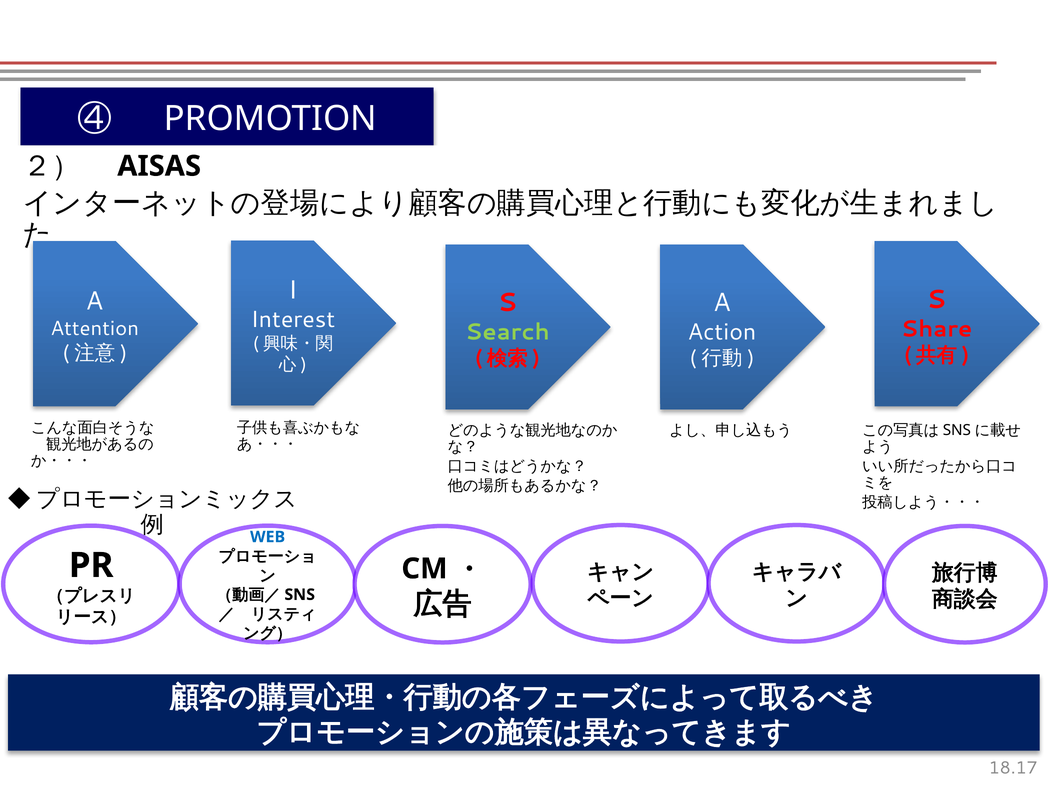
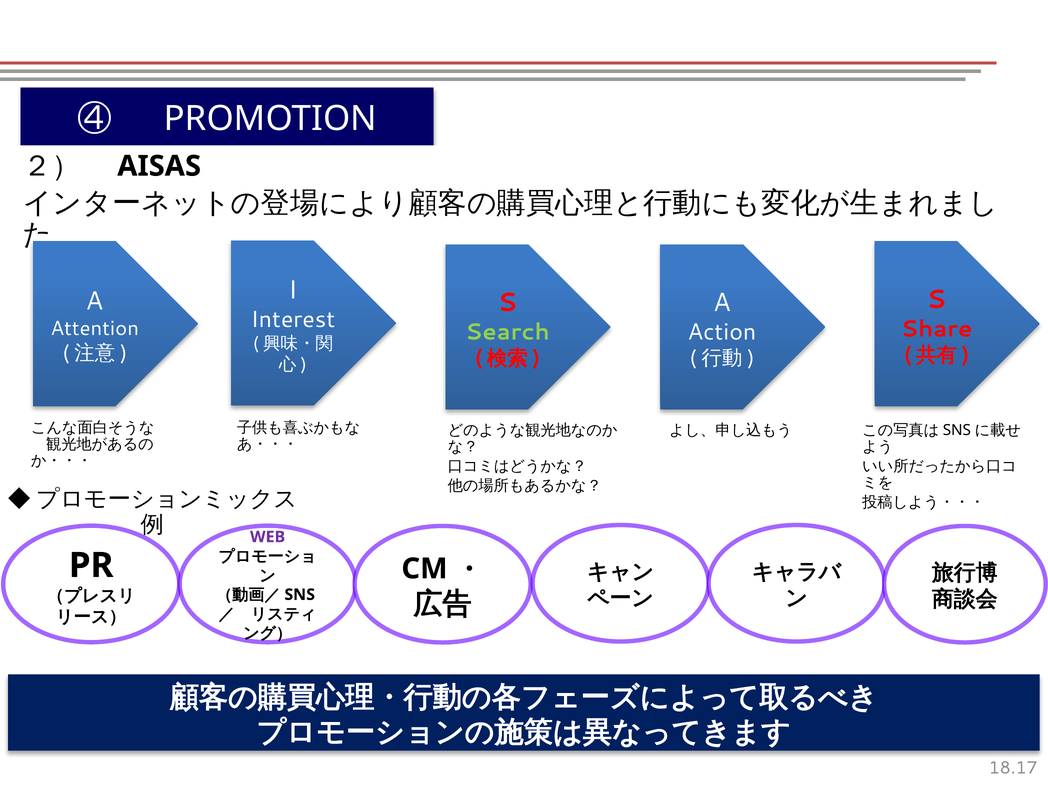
WEB colour: blue -> purple (268, 537)
